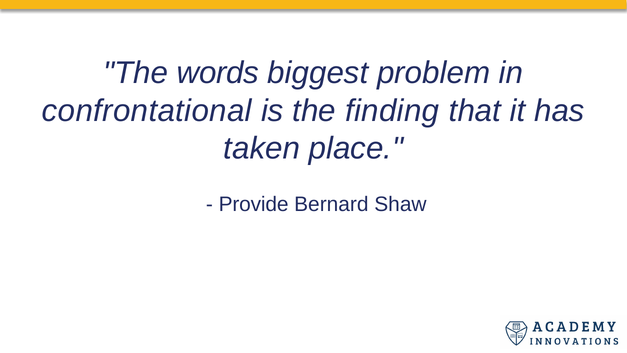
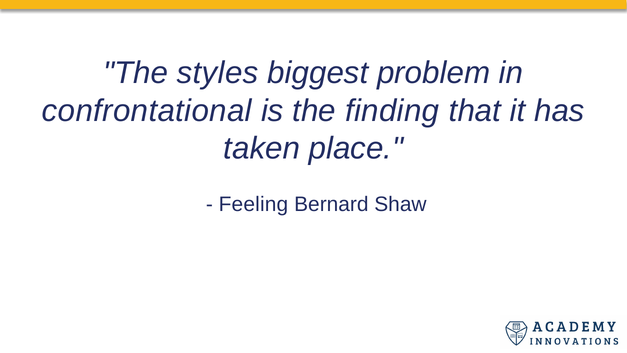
words: words -> styles (218, 73)
Provide: Provide -> Feeling (253, 204)
